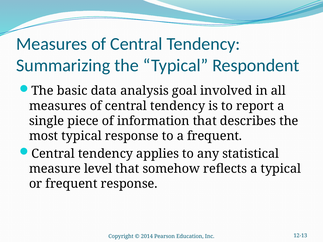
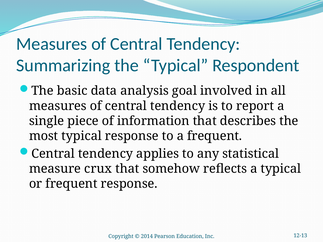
level: level -> crux (98, 169)
